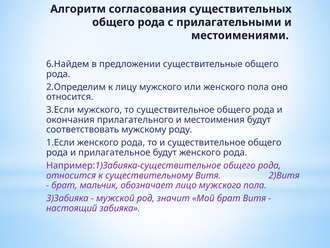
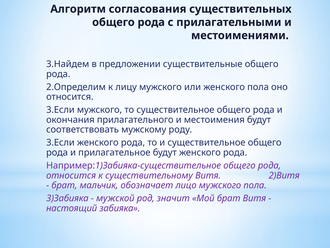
6.Найдем: 6.Найдем -> 3.Найдем (68, 64)
1.Если: 1.Если -> 3.Если (60, 142)
